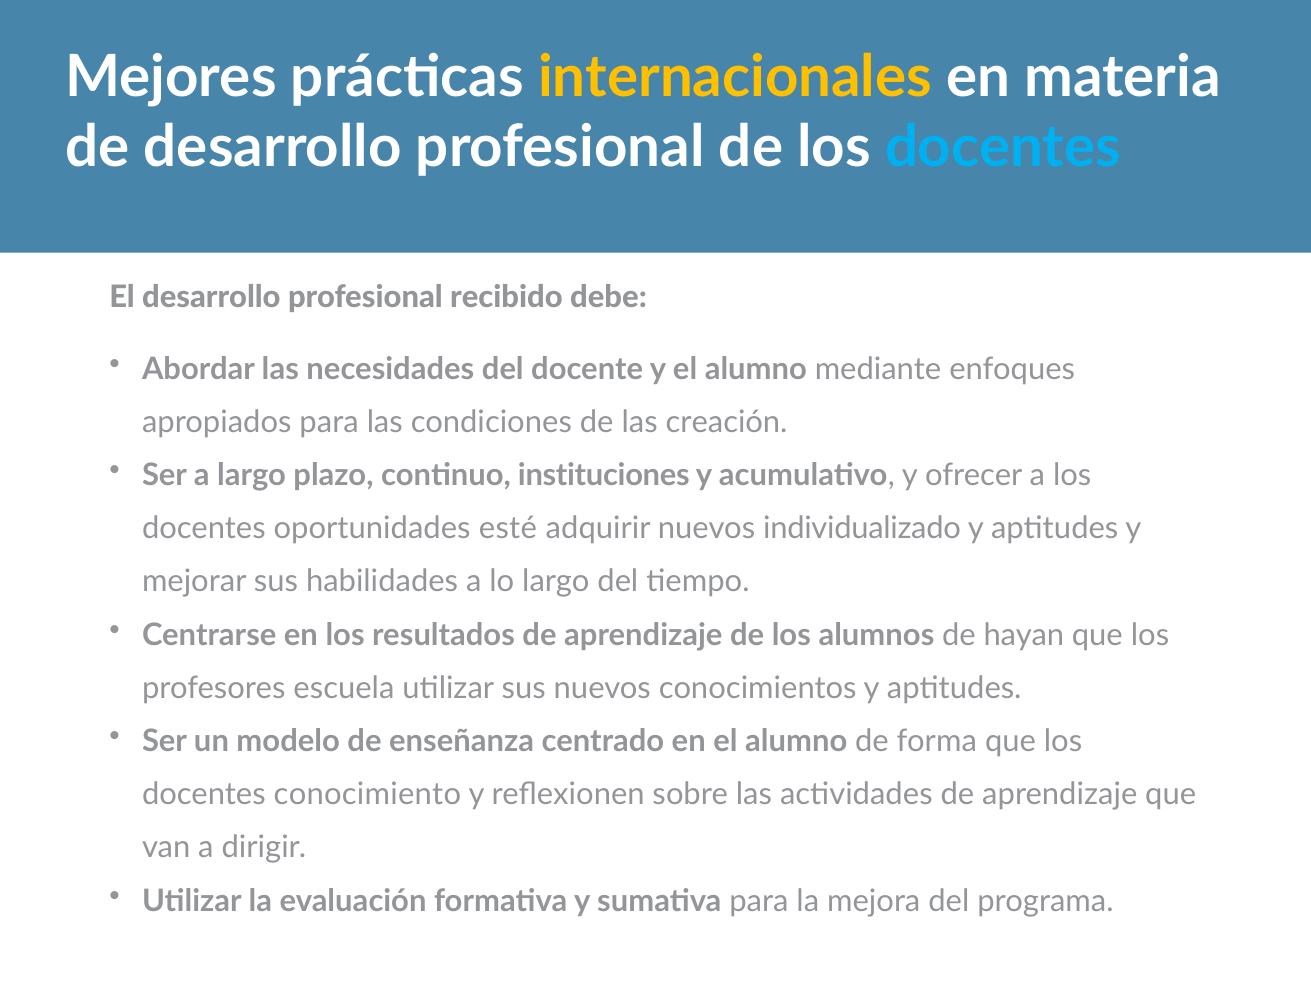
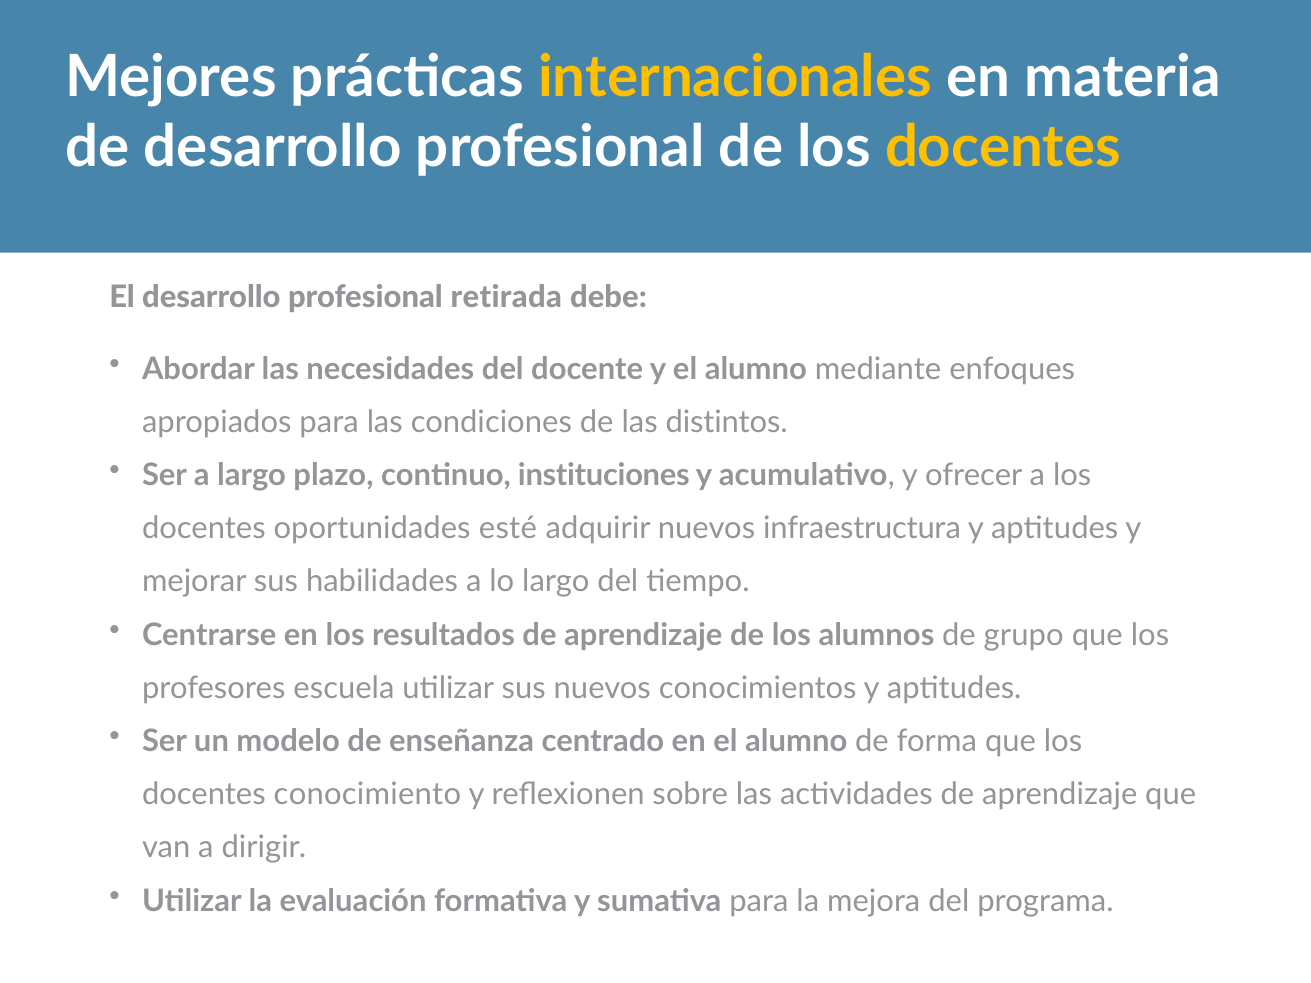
docentes colour: light blue -> yellow (1003, 148)
recibido: recibido -> retirada (506, 297)
creación: creación -> distintos (727, 423)
individualizado: individualizado -> infraestructura (862, 529)
hayan: hayan -> grupo (1024, 635)
